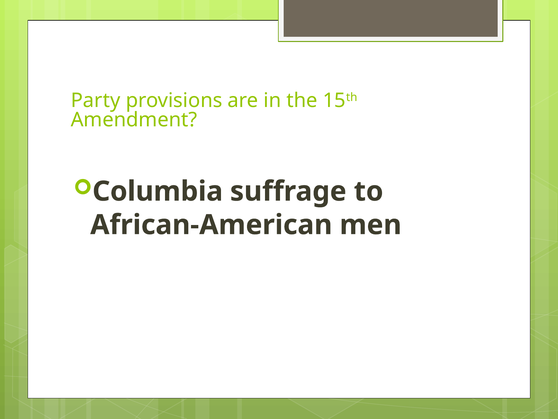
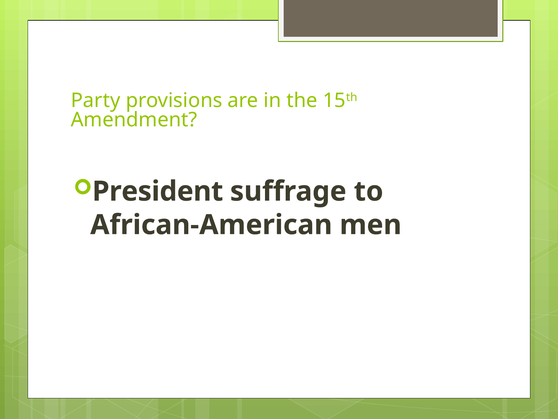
Columbia: Columbia -> President (158, 191)
